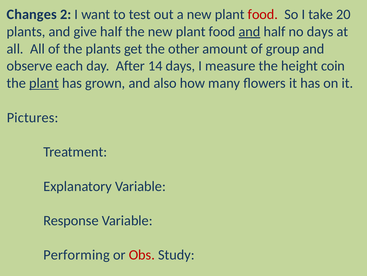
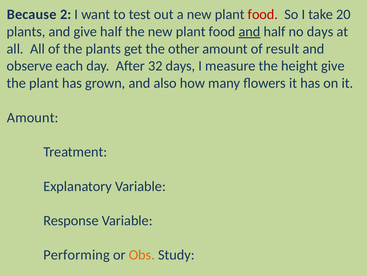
Changes: Changes -> Because (32, 14)
group: group -> result (283, 49)
14: 14 -> 32 (155, 66)
height coin: coin -> give (333, 66)
plant underline: present -> none (44, 83)
Pictures: Pictures -> Amount (33, 117)
Obs colour: red -> orange (142, 254)
